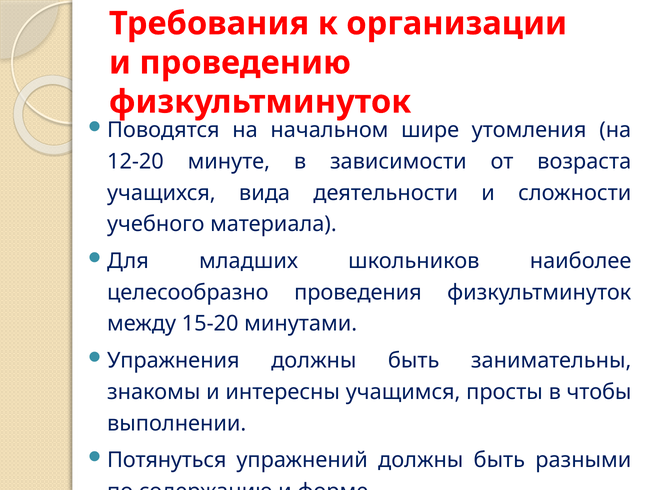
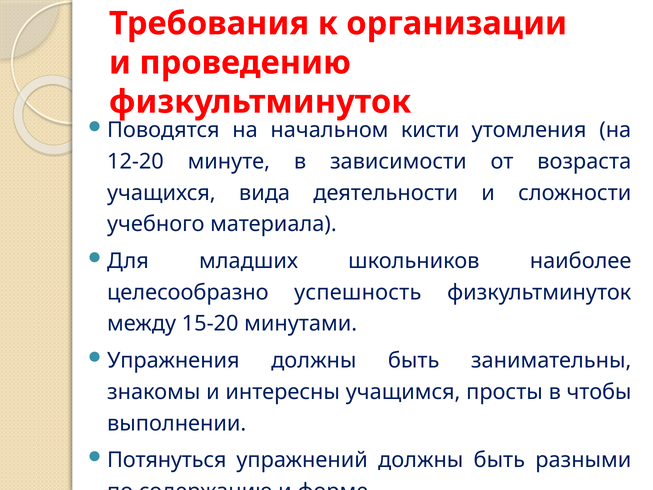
шире: шире -> кисти (430, 130)
проведения: проведения -> успешность (358, 292)
